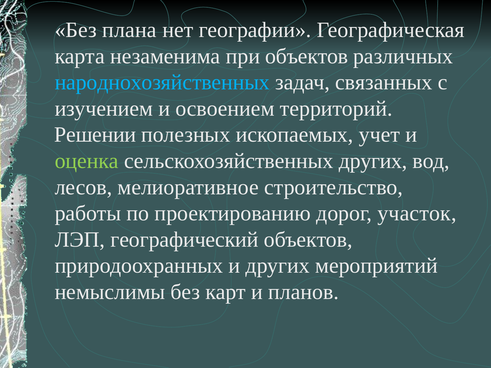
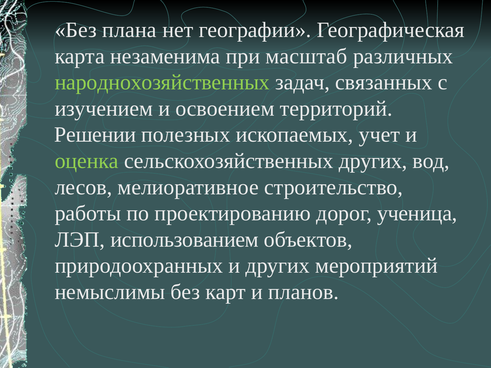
при объектов: объектов -> масштаб (306, 56)
народнохозяйственных colour: light blue -> light green (162, 82)
участок: участок -> ученица (417, 213)
географический: географический -> использованием (185, 240)
